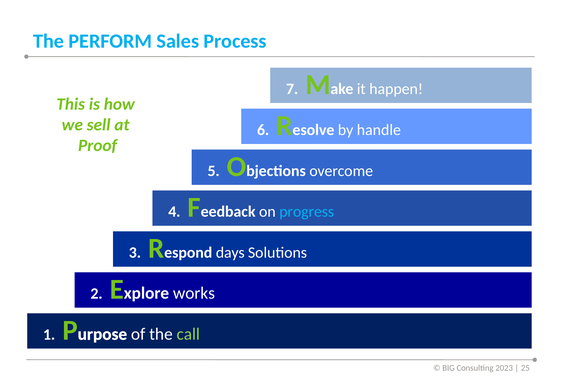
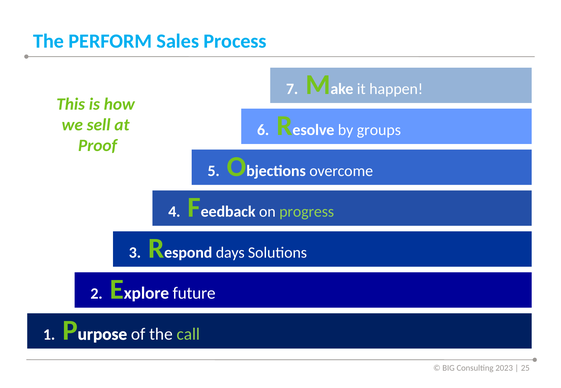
handle: handle -> groups (379, 130)
progress colour: light blue -> light green (307, 212)
works: works -> future (194, 293)
